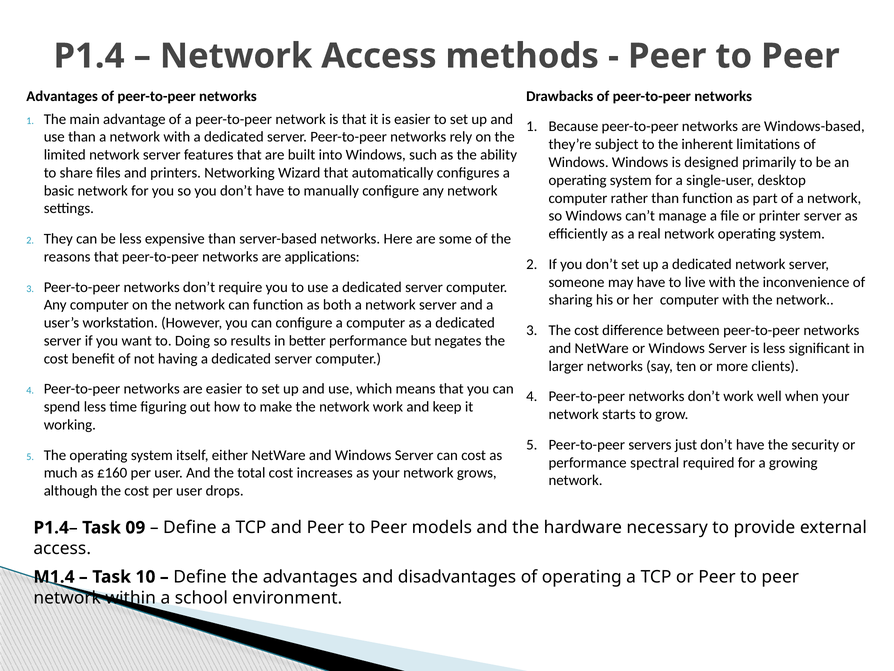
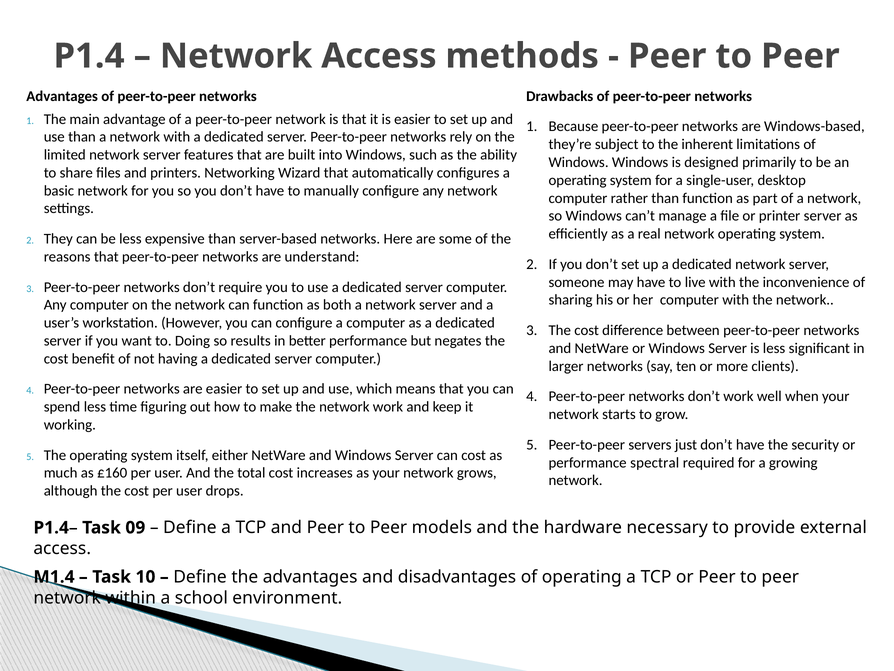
applications: applications -> understand (322, 257)
